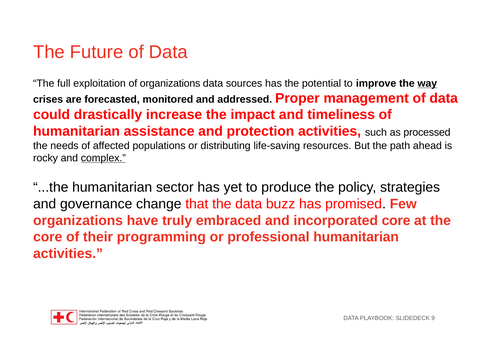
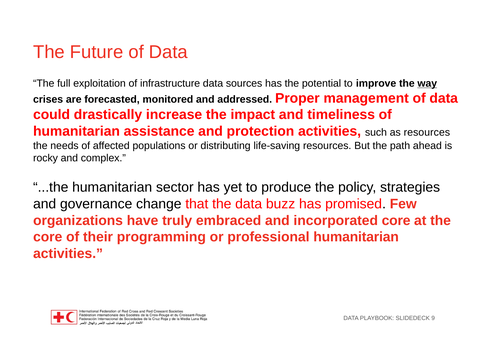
of organizations: organizations -> infrastructure (170, 83)
as processed: processed -> resources (427, 133)
complex underline: present -> none (103, 158)
